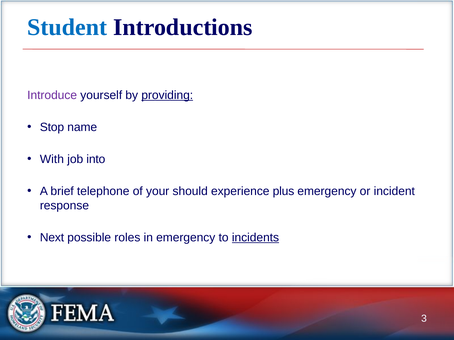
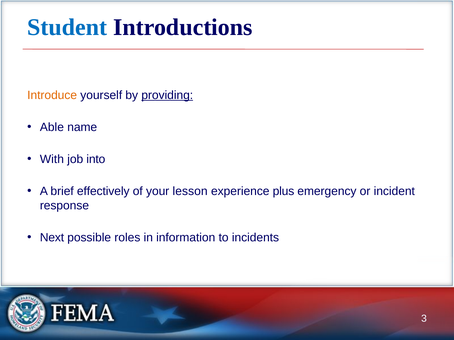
Introduce colour: purple -> orange (52, 95)
Stop: Stop -> Able (52, 127)
telephone: telephone -> effectively (103, 191)
should: should -> lesson (190, 191)
in emergency: emergency -> information (186, 238)
incidents underline: present -> none (255, 238)
